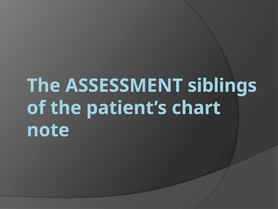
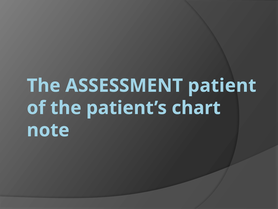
siblings: siblings -> patient (222, 85)
